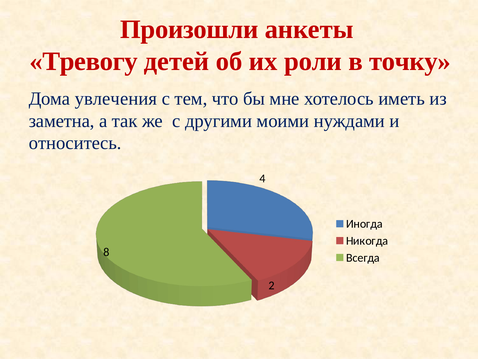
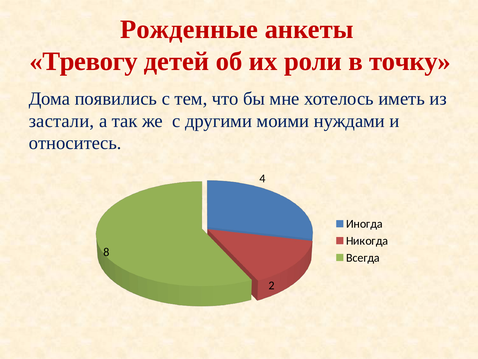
Произошли: Произошли -> Рожденные (189, 29)
увлечения: увлечения -> появились (116, 98)
заметна: заметна -> застали (61, 121)
